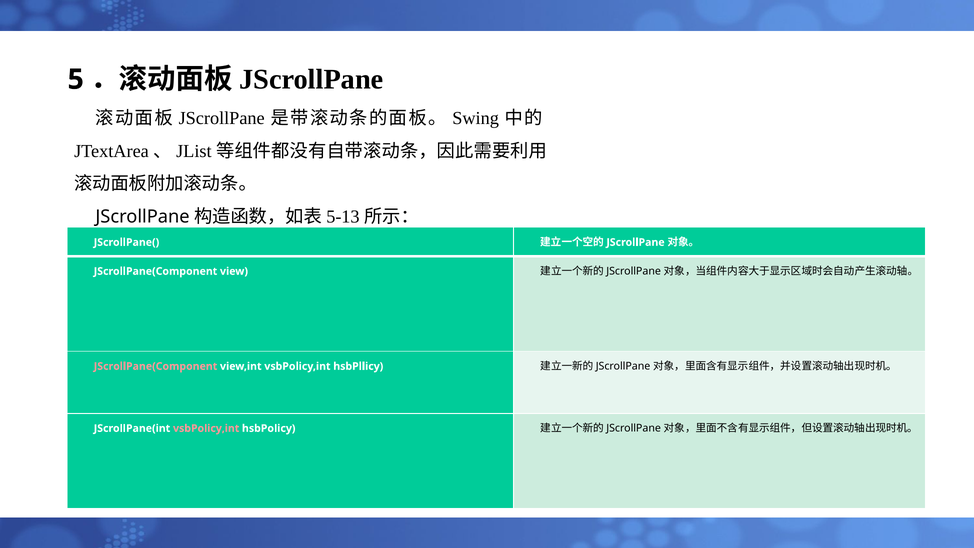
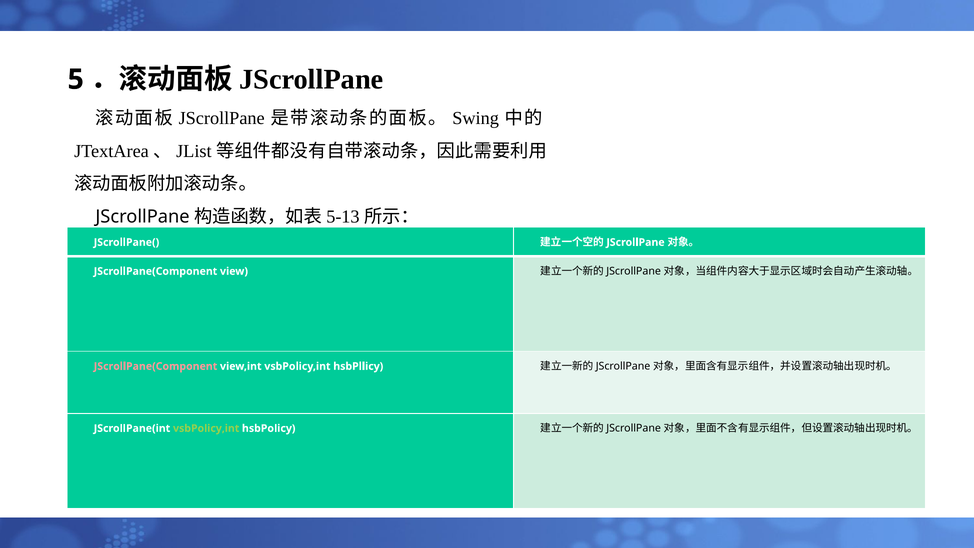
vsbPolicy,int colour: pink -> light green (206, 428)
